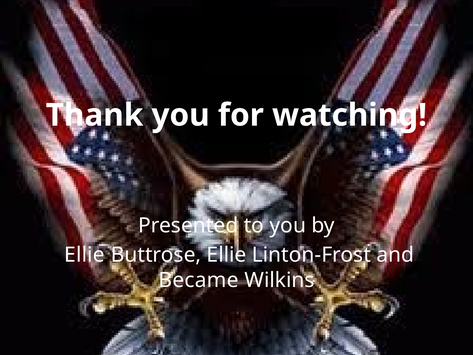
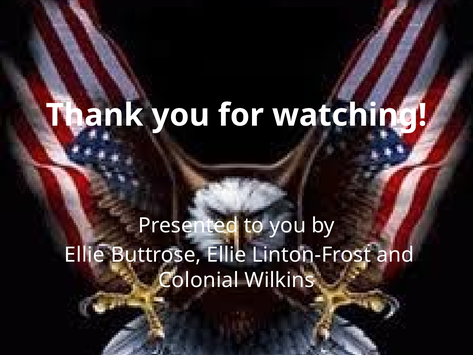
Became: Became -> Colonial (199, 280)
